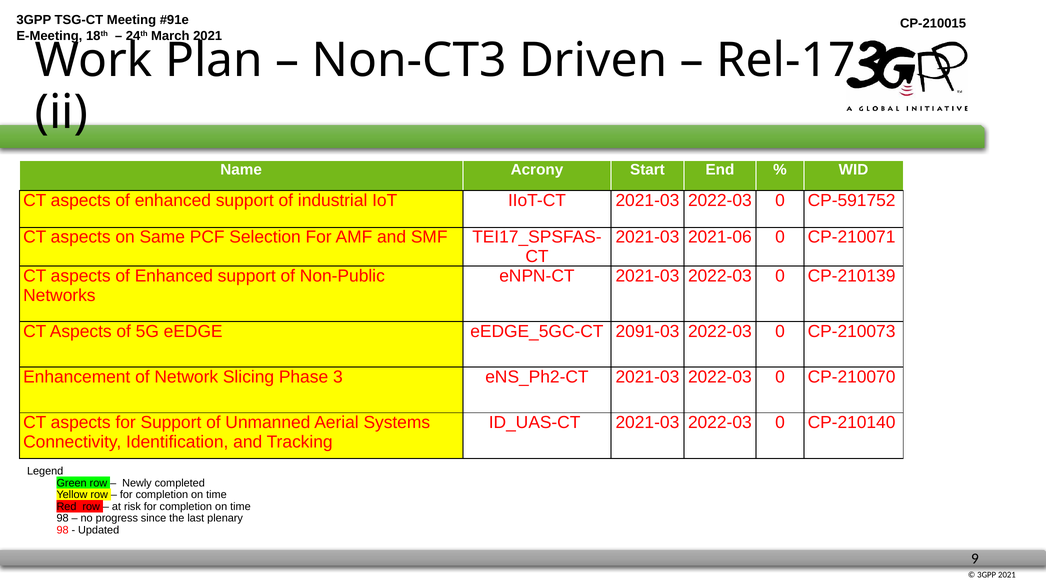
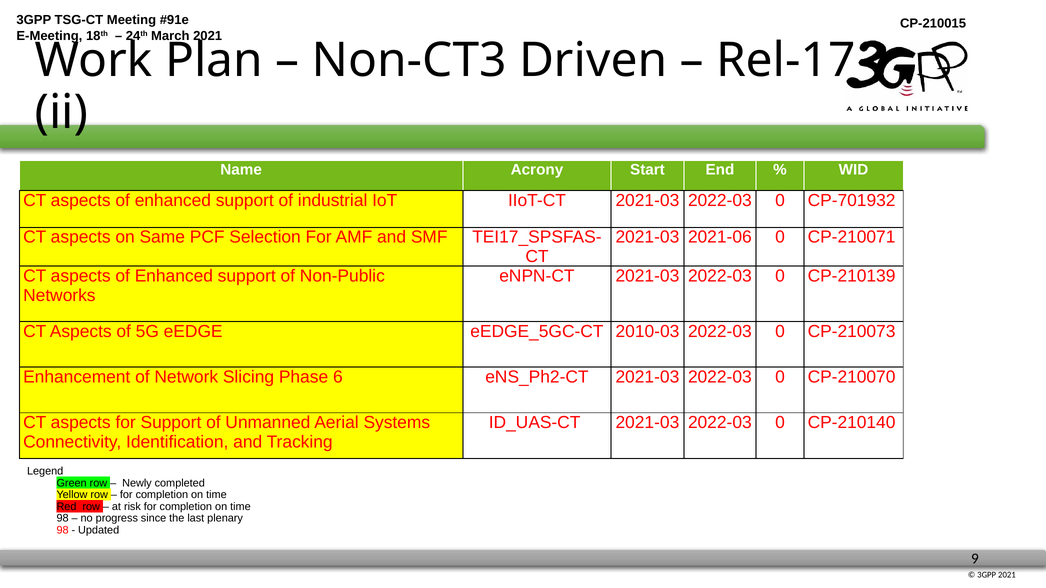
CP-591752: CP-591752 -> CP-701932 (852, 201)
2091-03: 2091-03 -> 2010-03 (647, 332)
3: 3 -> 6 (338, 377)
